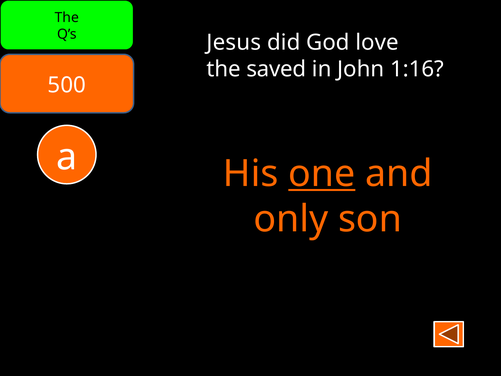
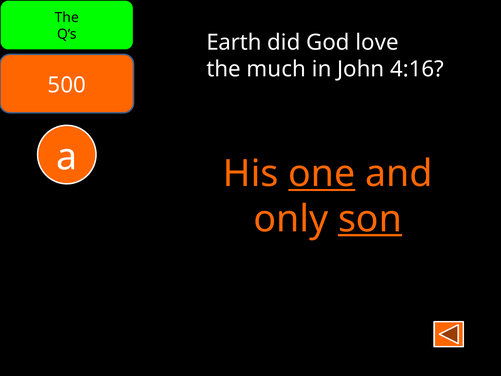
Jesus: Jesus -> Earth (234, 42)
saved: saved -> much (276, 69)
1:16: 1:16 -> 4:16 (417, 69)
son underline: none -> present (370, 219)
